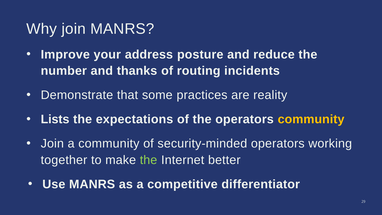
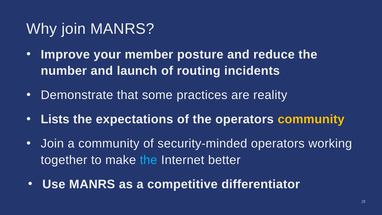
address: address -> member (149, 55)
thanks: thanks -> launch (137, 71)
the colour: light green -> light blue (149, 160)
